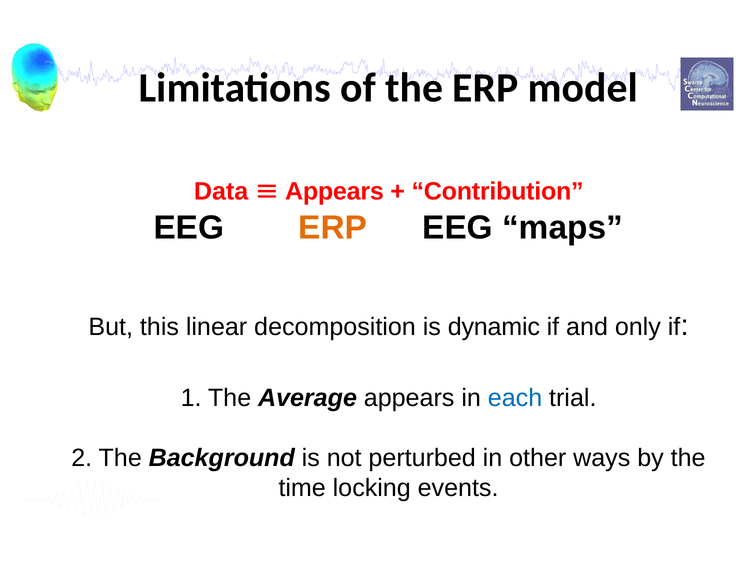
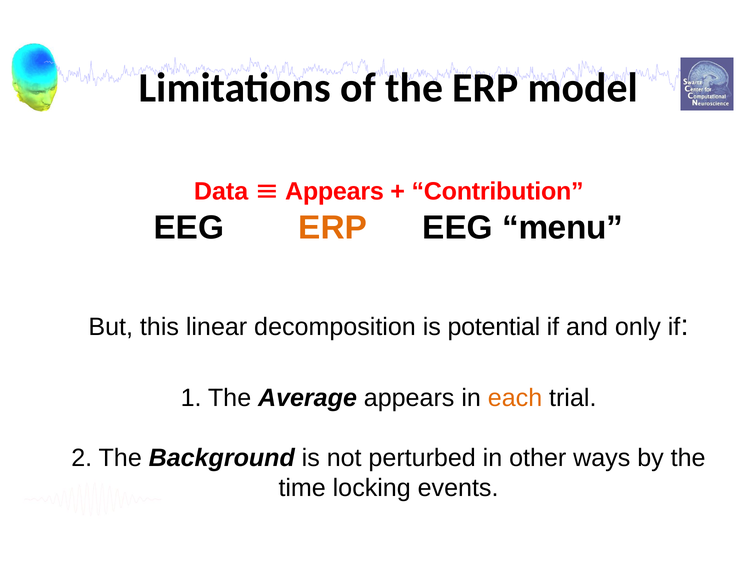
maps: maps -> menu (563, 228)
dynamic: dynamic -> potential (494, 327)
each colour: blue -> orange (515, 398)
